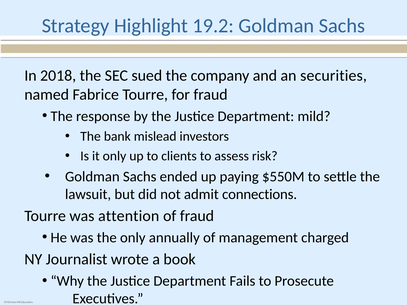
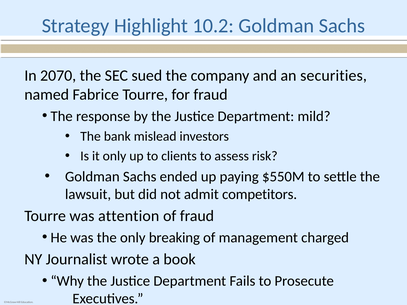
19.2: 19.2 -> 10.2 (213, 26)
2018: 2018 -> 2070 (58, 76)
connections: connections -> competitors (260, 194)
annually: annually -> breaking (174, 238)
